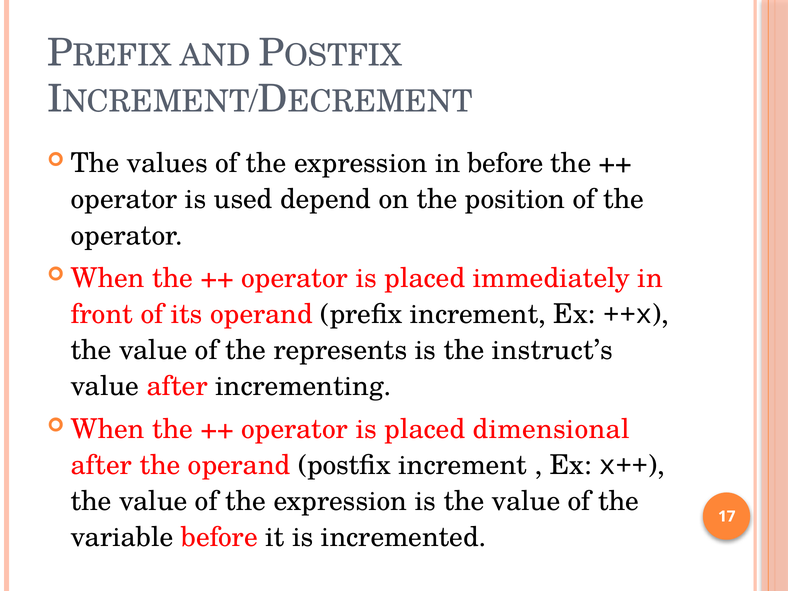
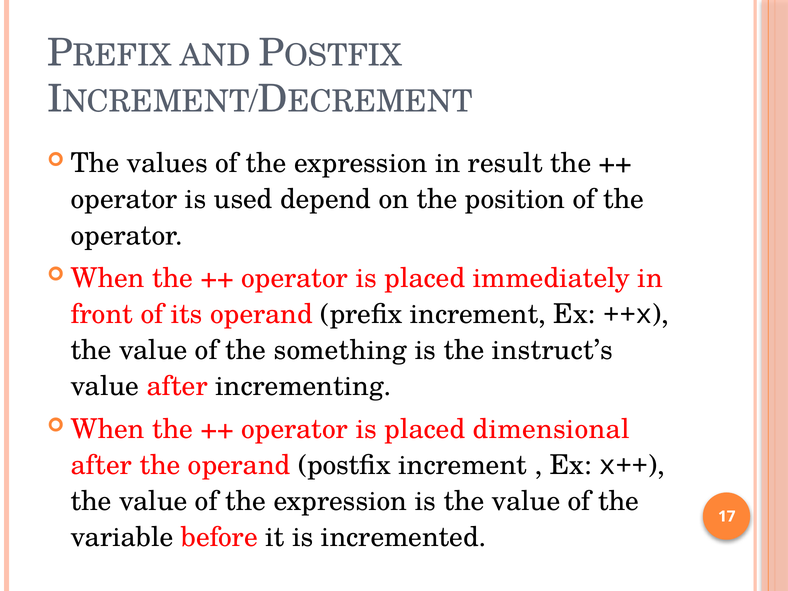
in before: before -> result (505, 163)
represents: represents -> something (340, 350)
